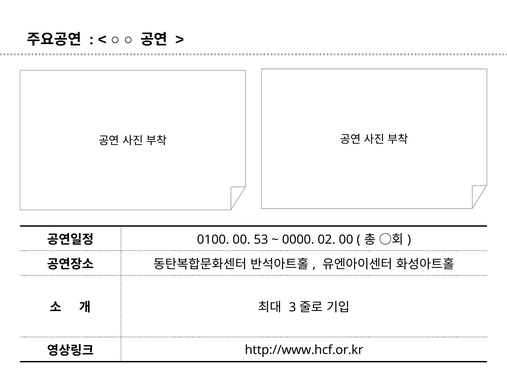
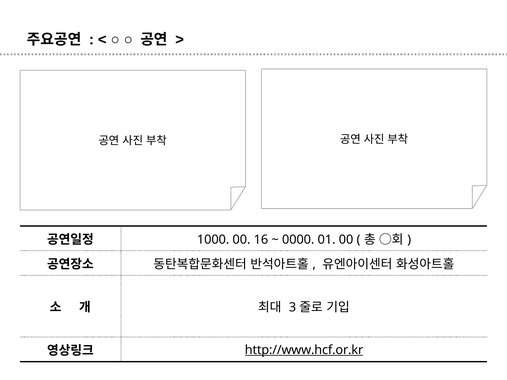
0100: 0100 -> 1000 (213, 240)
53: 53 -> 16 (261, 240)
02: 02 -> 01 (327, 240)
http://www.hcf.or.kr underline: none -> present (304, 350)
